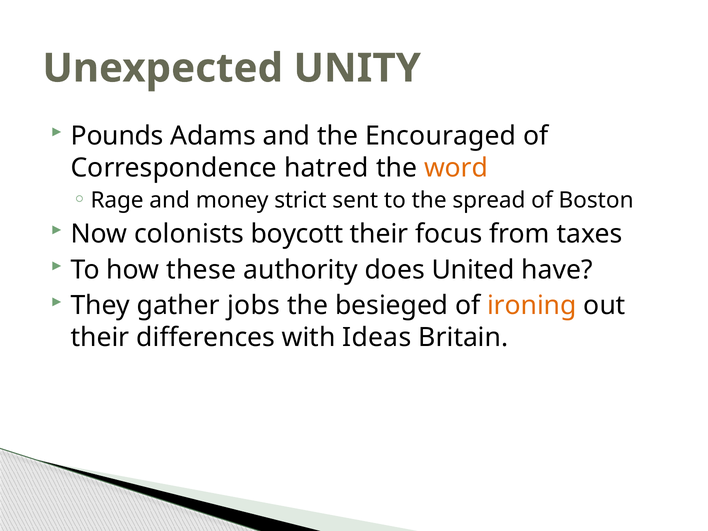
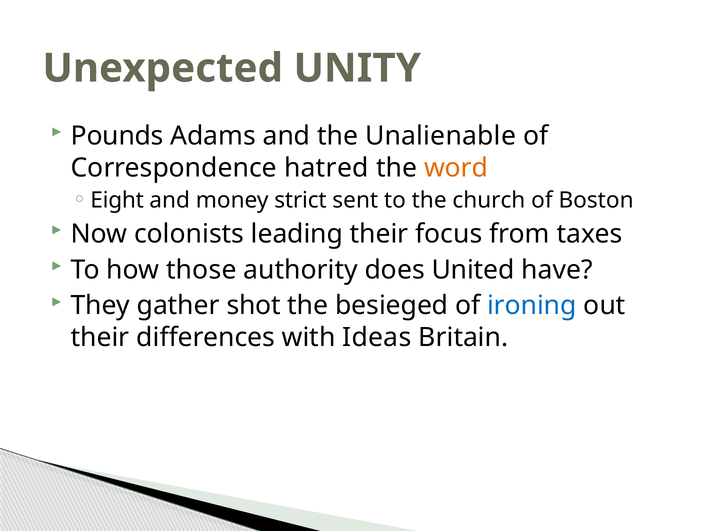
Encouraged: Encouraged -> Unalienable (441, 136)
Rage: Rage -> Eight (117, 200)
spread: spread -> church (489, 200)
boycott: boycott -> leading (297, 234)
these: these -> those (201, 270)
jobs: jobs -> shot (254, 306)
ironing colour: orange -> blue (532, 306)
